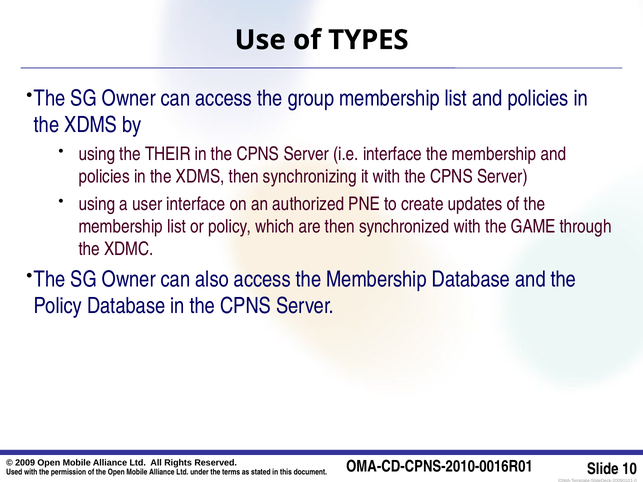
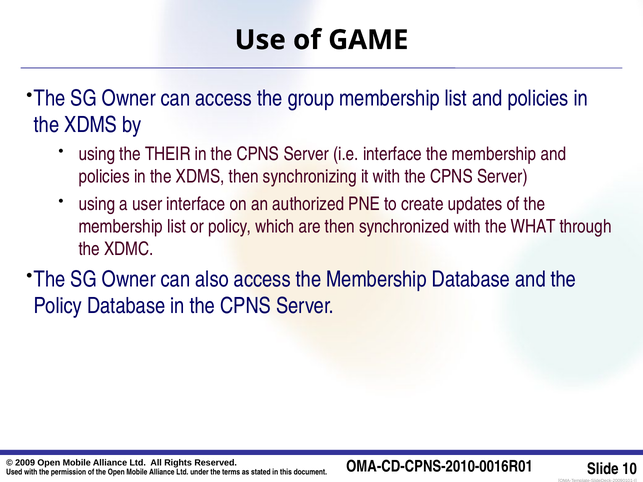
TYPES: TYPES -> GAME (368, 40)
GAME: GAME -> WHAT (533, 226)
